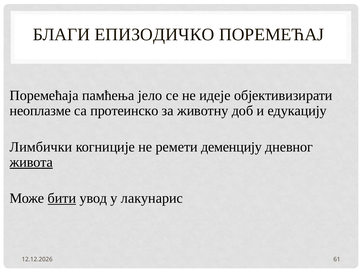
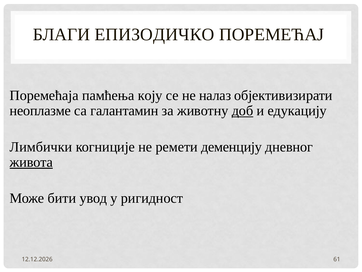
јело: јело -> коју (150, 95)
идеје: идеје -> налаз (215, 95)
протеинско: протеинско -> галантамин (124, 111)
доб underline: none -> present (242, 111)
бити underline: present -> none (62, 198)
лакунарис: лакунарис -> ригидност (152, 198)
